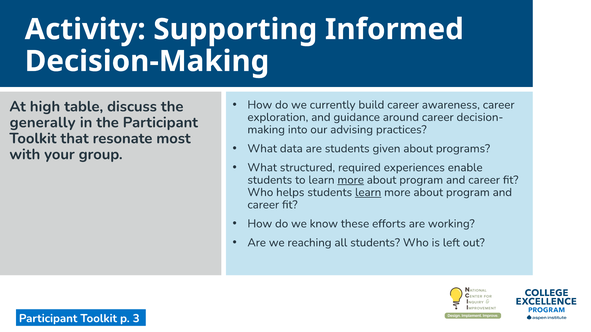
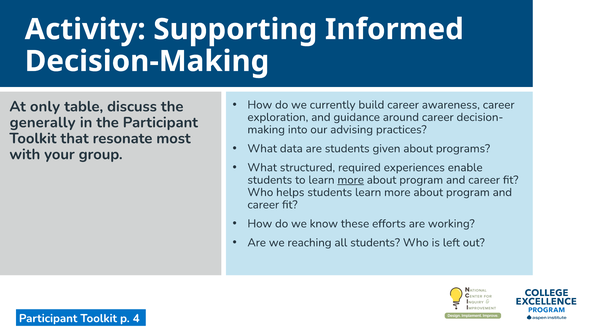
high: high -> only (45, 107)
learn underline: present -> none (368, 193)
3: 3 -> 4 (136, 319)
